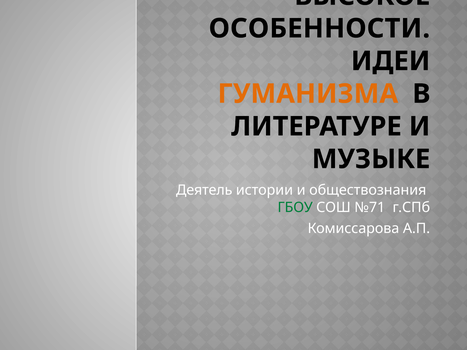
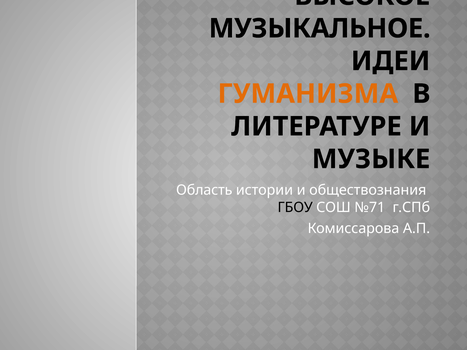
ОСОБЕННОСТИ: ОСОБЕННОСТИ -> МУЗЫКАЛЬНОЕ (320, 29)
Деятель: Деятель -> Область (204, 190)
ГБОУ colour: green -> black (295, 207)
